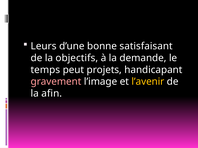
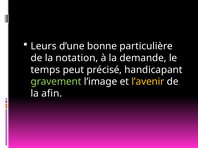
satisfaisant: satisfaisant -> particulière (146, 46)
objectifs: objectifs -> notation (77, 58)
projets: projets -> précisé (104, 70)
gravement colour: pink -> light green (56, 82)
